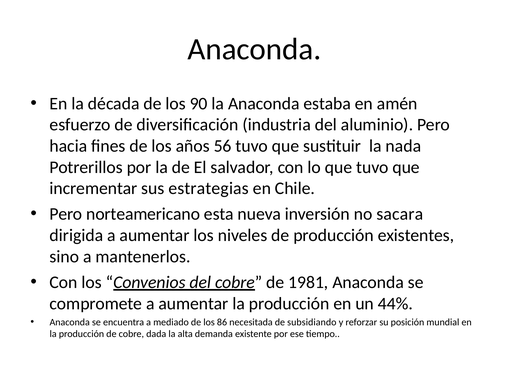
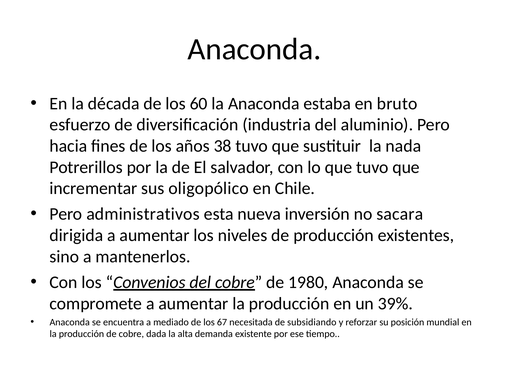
90: 90 -> 60 (199, 103)
amén: amén -> bruto (397, 103)
56: 56 -> 38 (223, 146)
estrategias: estrategias -> oligopólico (209, 188)
norteamericano: norteamericano -> administrativos (143, 214)
1981: 1981 -> 1980 (308, 282)
44%: 44% -> 39% (395, 303)
86: 86 -> 67 (222, 322)
